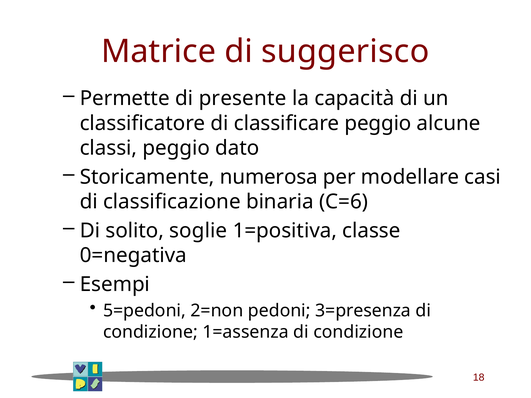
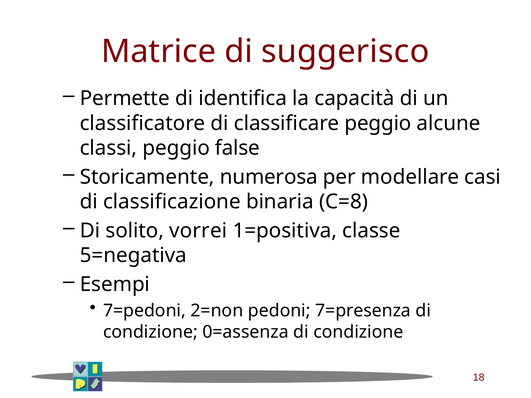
presente: presente -> identifica (243, 99)
dato: dato -> false (237, 148)
C=6: C=6 -> C=8 (344, 202)
soglie: soglie -> vorrei (198, 231)
0=negativa: 0=negativa -> 5=negativa (133, 256)
5=pedoni: 5=pedoni -> 7=pedoni (144, 311)
3=presenza: 3=presenza -> 7=presenza (363, 311)
1=assenza: 1=assenza -> 0=assenza (246, 332)
